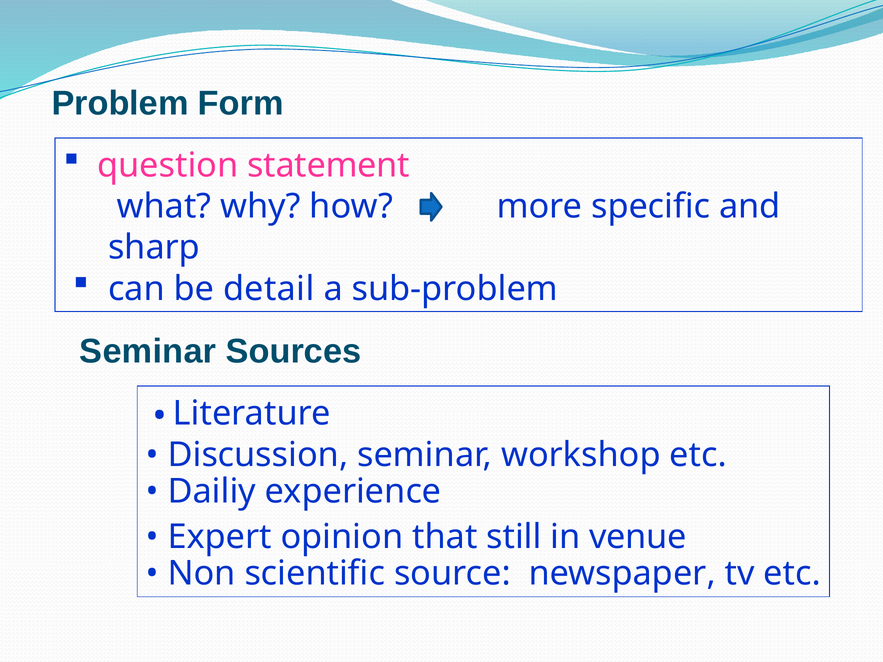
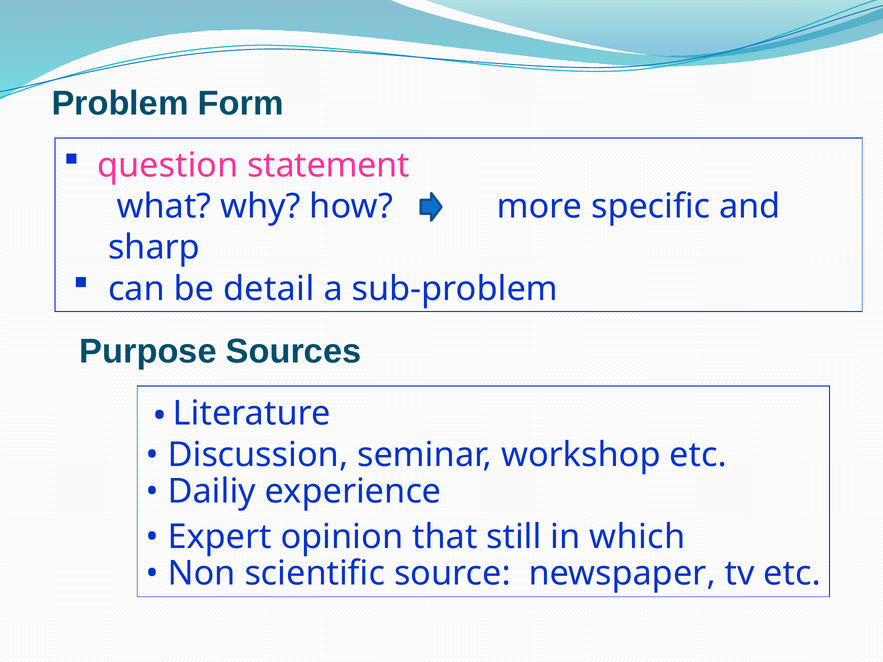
Seminar: Seminar -> Purpose (148, 352)
venue: venue -> which (637, 537)
